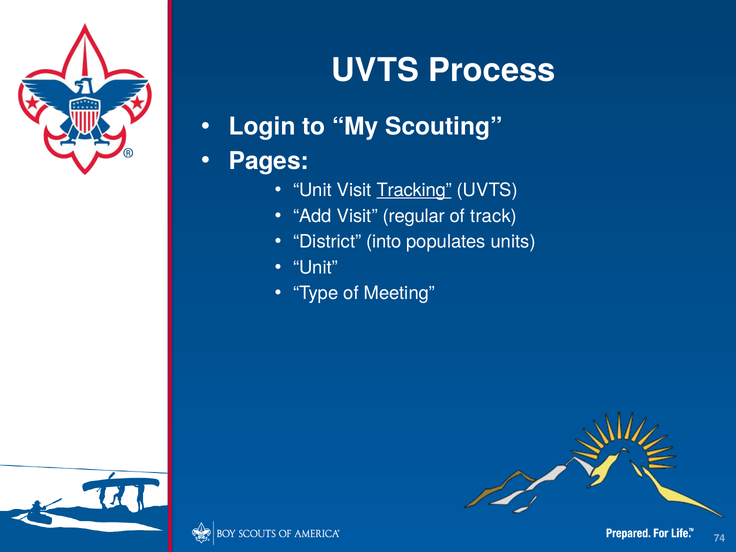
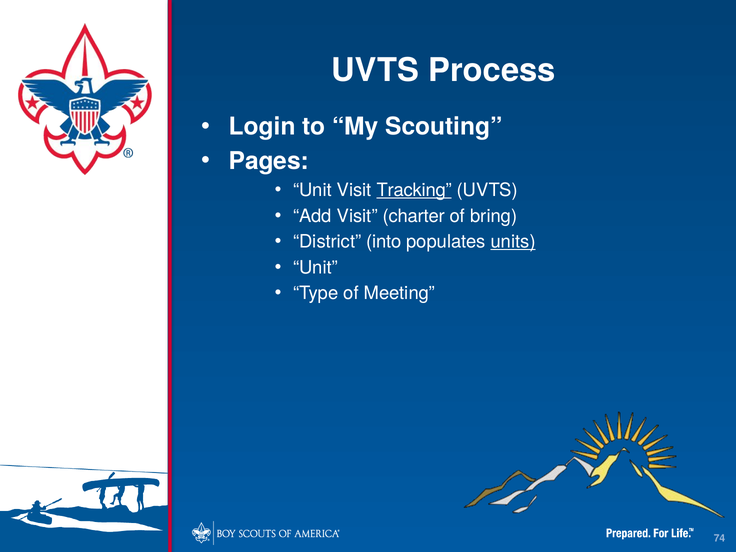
regular: regular -> charter (414, 216)
track: track -> bring (494, 216)
units underline: none -> present (513, 242)
